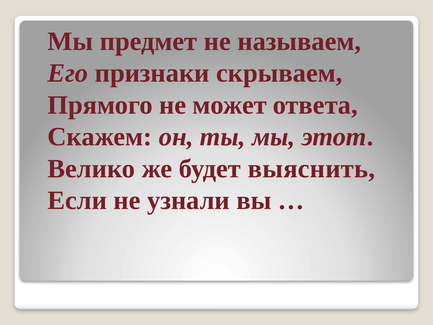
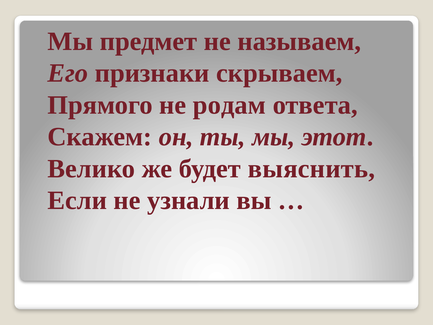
может: может -> родам (229, 105)
